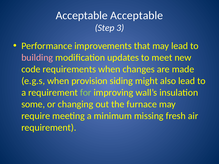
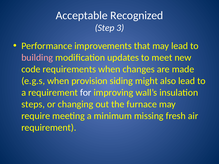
Acceptable Acceptable: Acceptable -> Recognized (137, 15)
for colour: light green -> white (86, 93)
some: some -> steps (33, 104)
